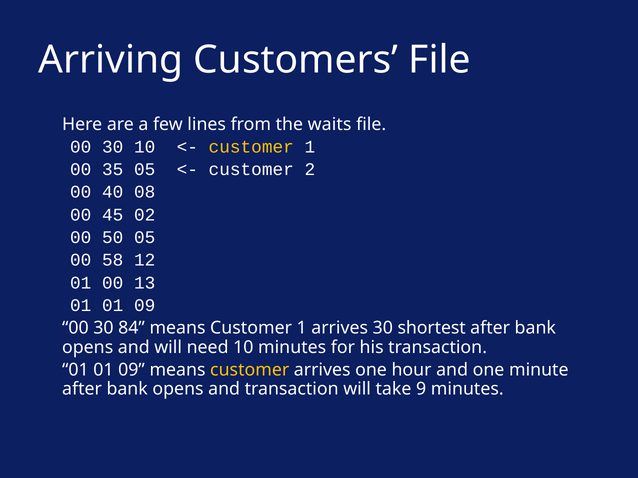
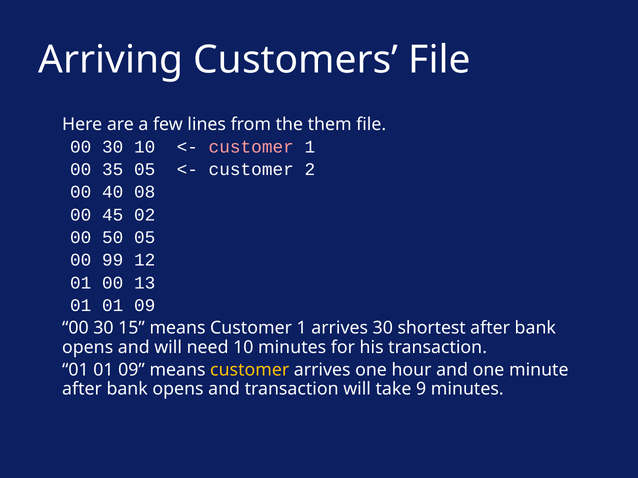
waits: waits -> them (330, 124)
customer colour: yellow -> pink (251, 147)
58: 58 -> 99 (113, 260)
84: 84 -> 15 (131, 328)
